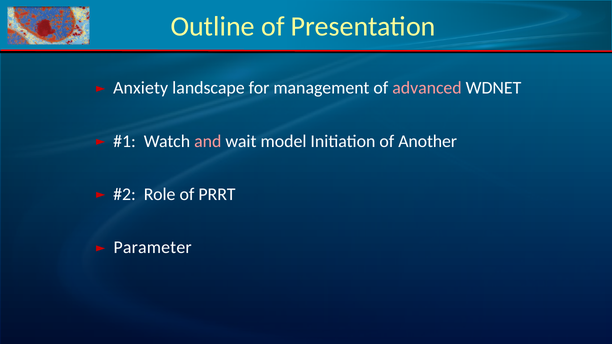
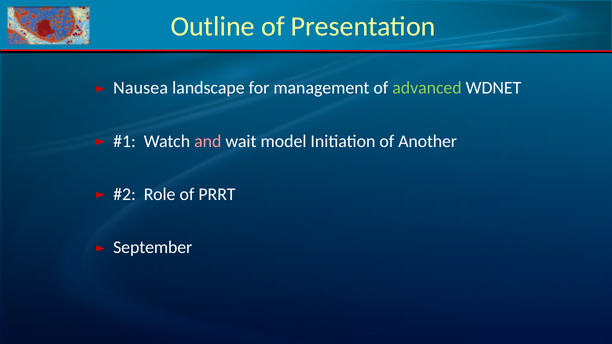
Anxiety: Anxiety -> Nausea (141, 88)
advanced colour: pink -> light green (427, 88)
Parameter: Parameter -> September (153, 248)
